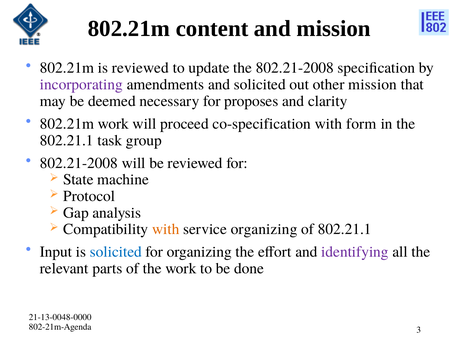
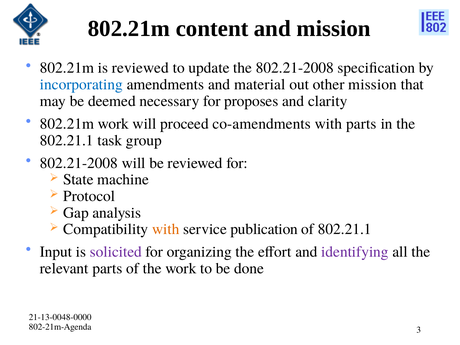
incorporating colour: purple -> blue (81, 84)
and solicited: solicited -> material (260, 84)
co-specification: co-specification -> co-amendments (262, 124)
with form: form -> parts (361, 124)
service organizing: organizing -> publication (264, 229)
solicited colour: blue -> purple (116, 252)
